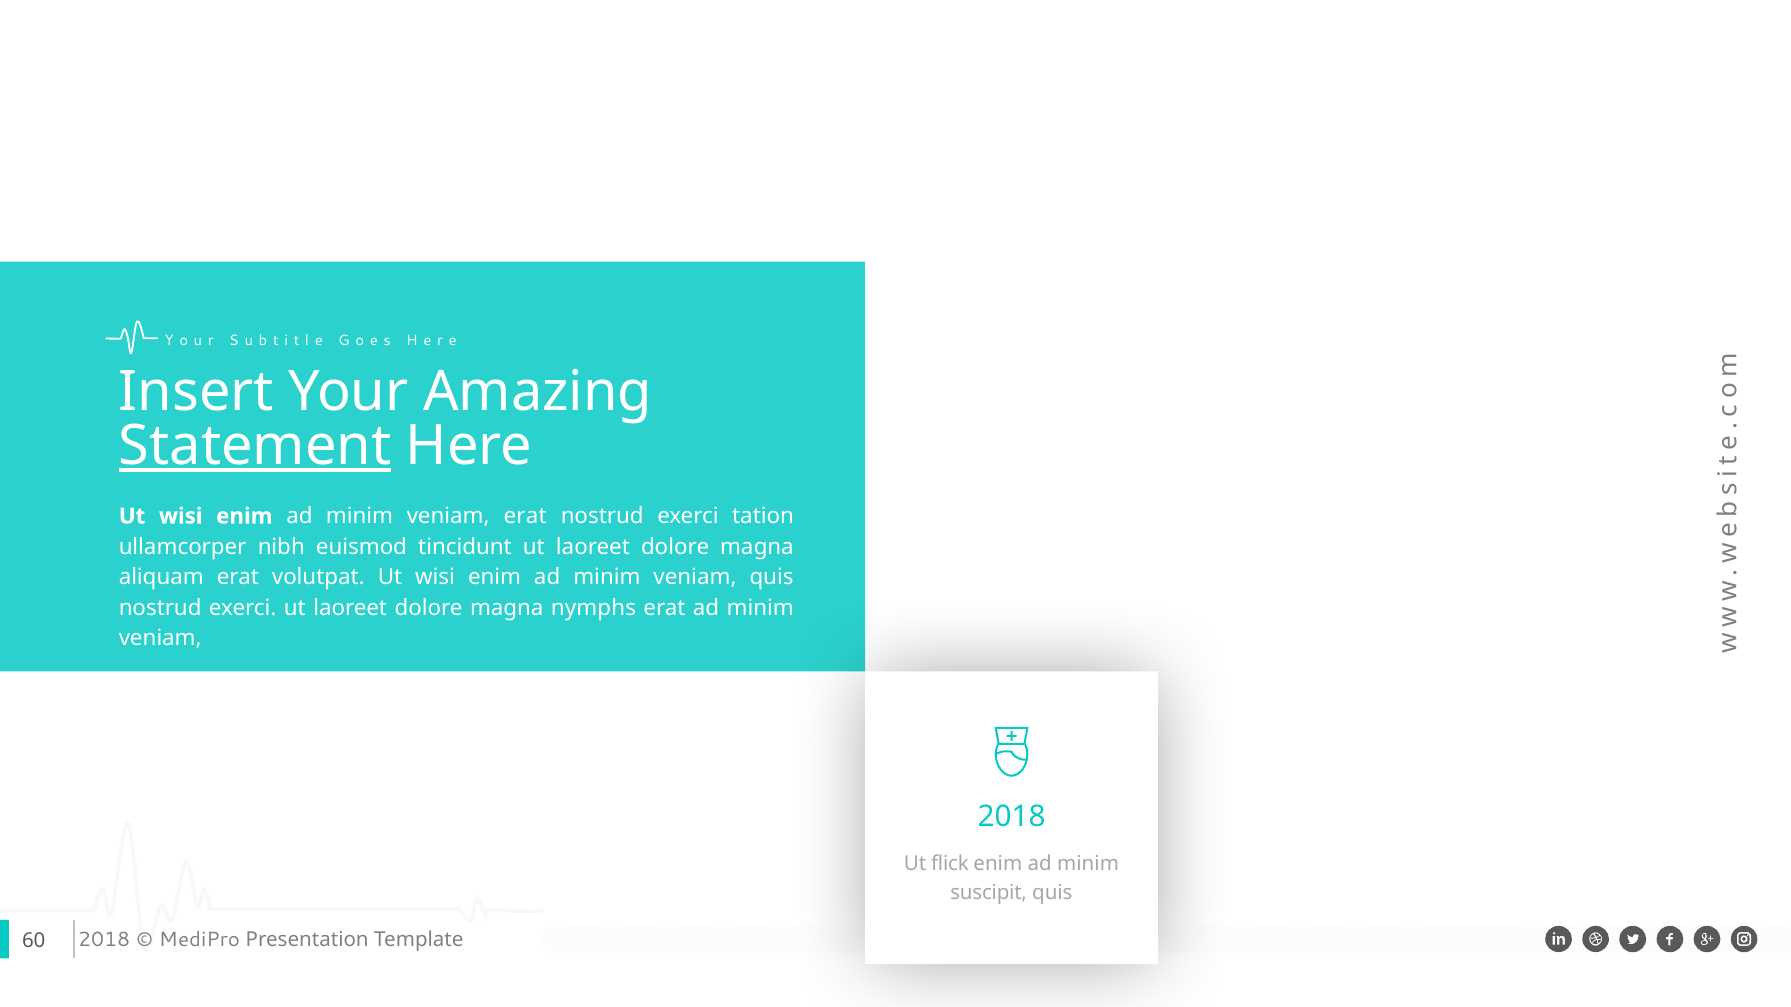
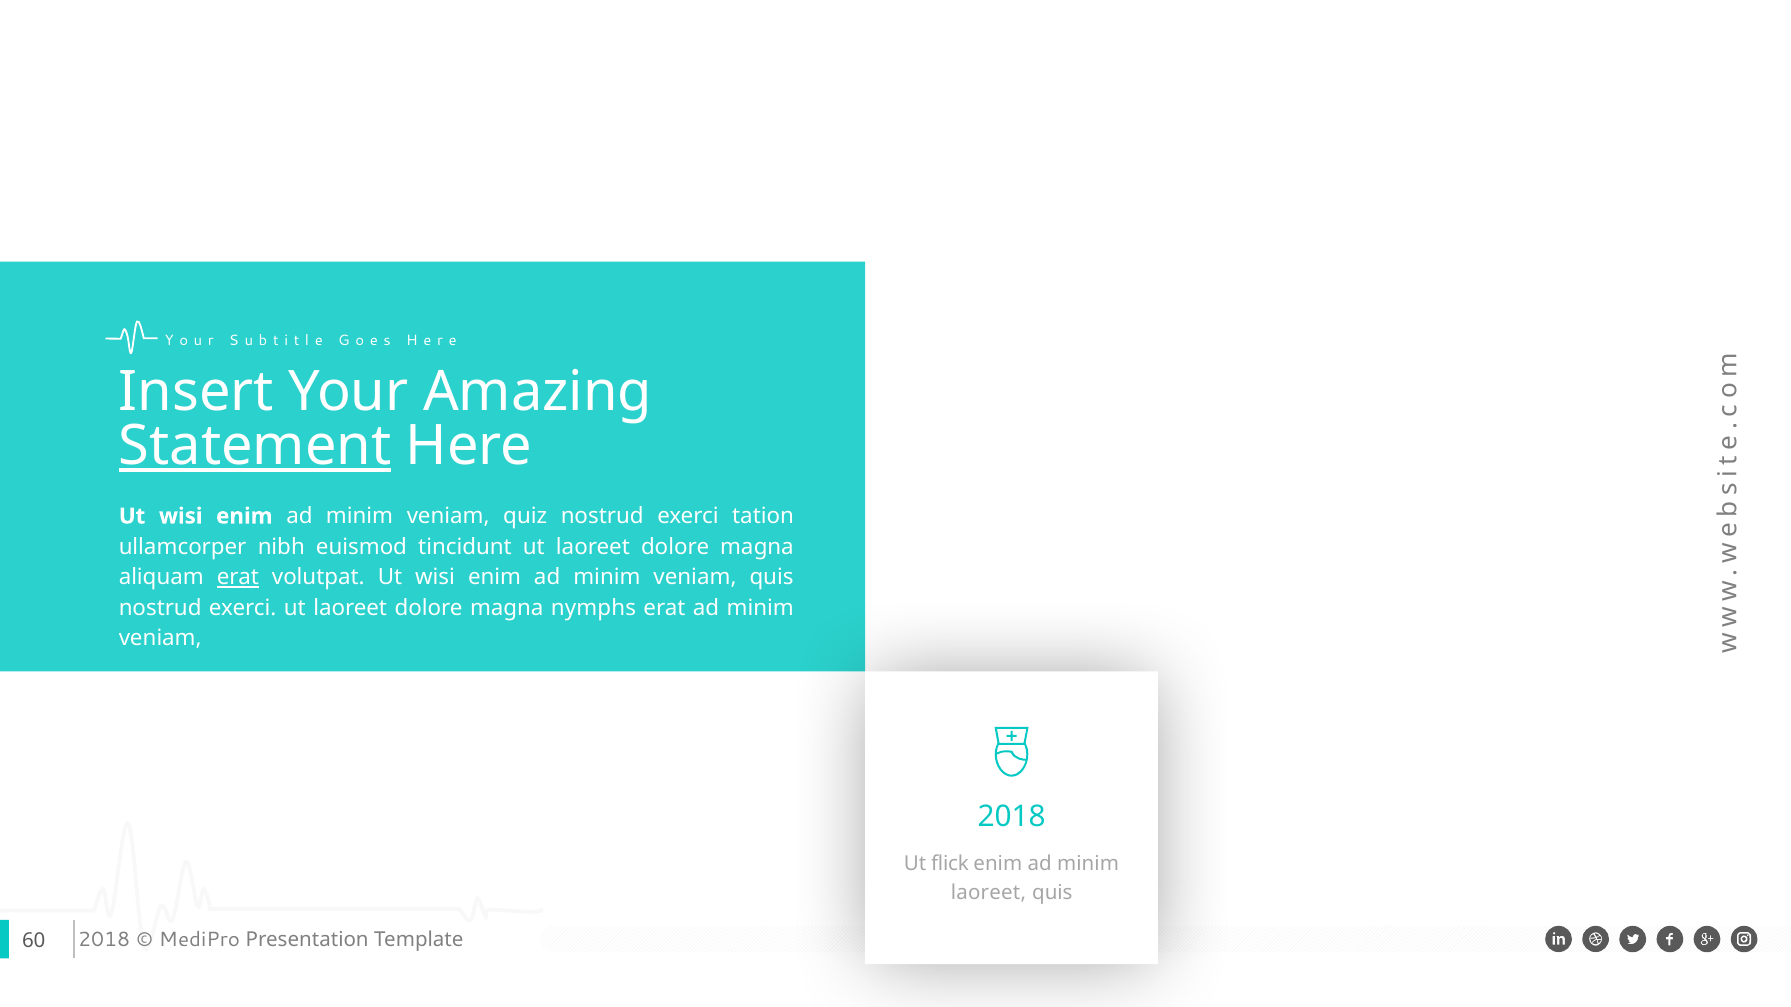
veniam erat: erat -> quiz (525, 516)
erat underline: none -> present (238, 578)
suscipit: suscipit -> laoreet (988, 893)
